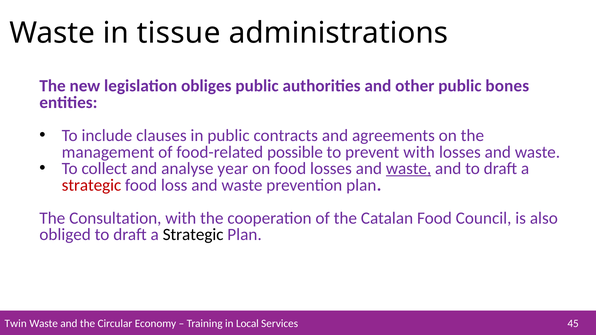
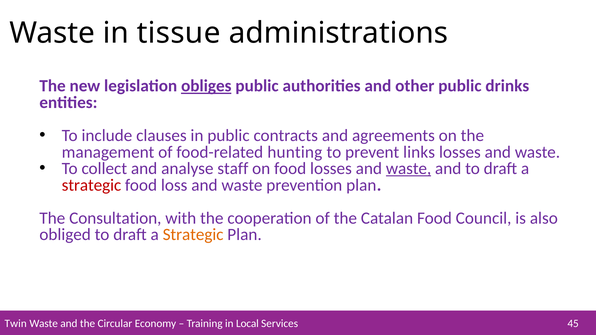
obliges underline: none -> present (206, 86)
bones: bones -> drinks (507, 86)
possible: possible -> hunting (295, 152)
prevent with: with -> links (419, 152)
year: year -> staff (233, 169)
Strategic colour: black -> orange (193, 235)
